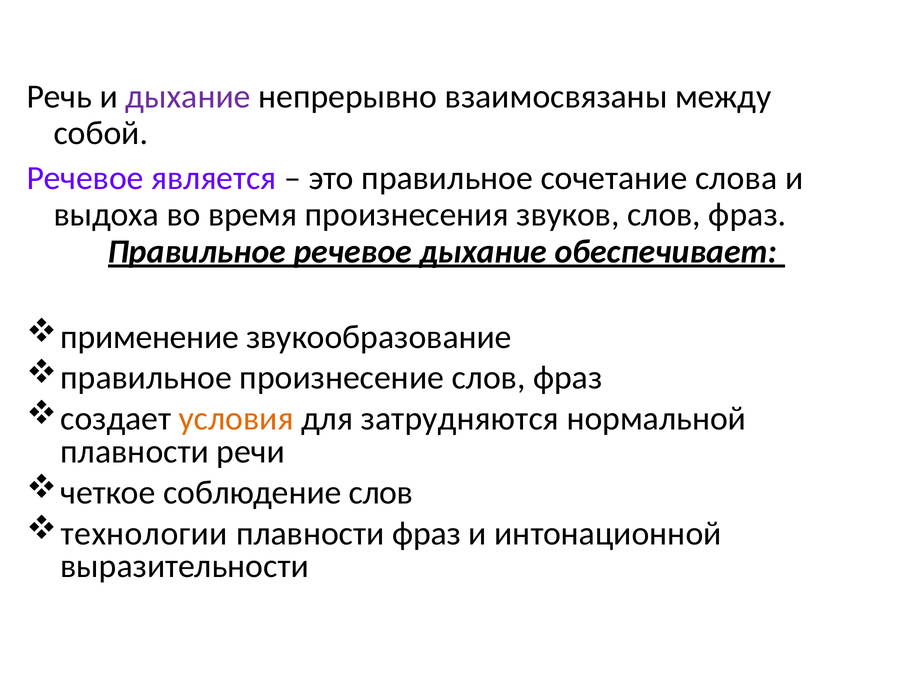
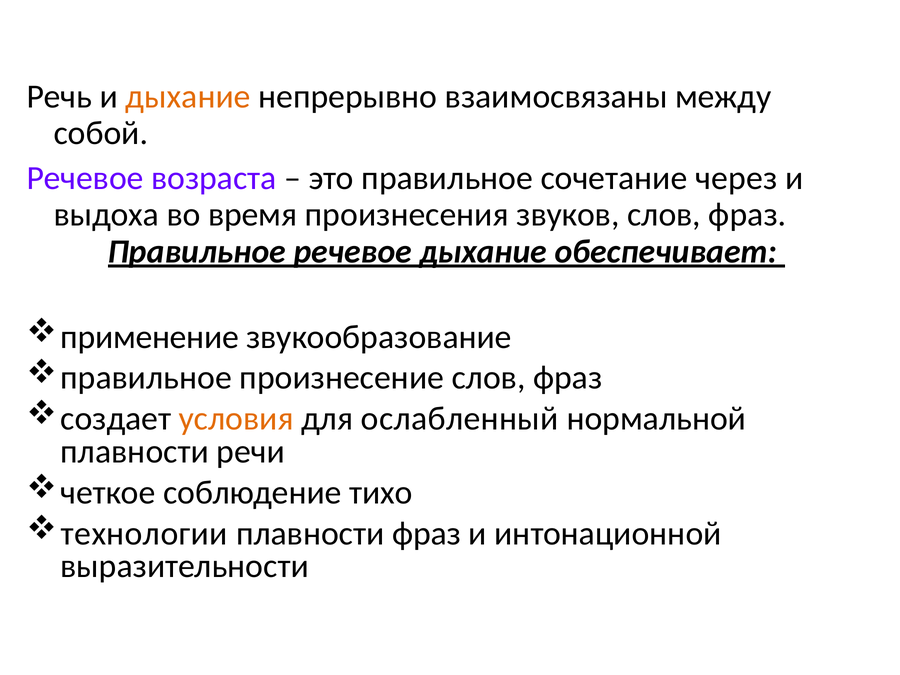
дыхание colour: purple -> orange (188, 97)
является: является -> возраста (214, 178)
слова: слова -> через (736, 178)
затрудняются: затрудняются -> ослабленный (460, 419)
соблюдение слов: слов -> тихо (381, 493)
